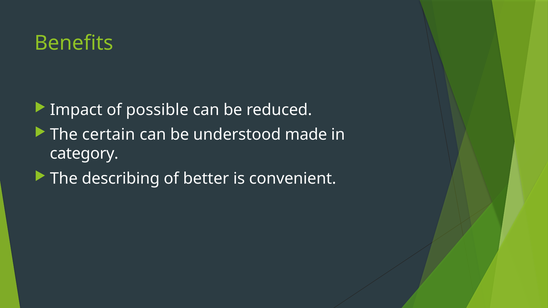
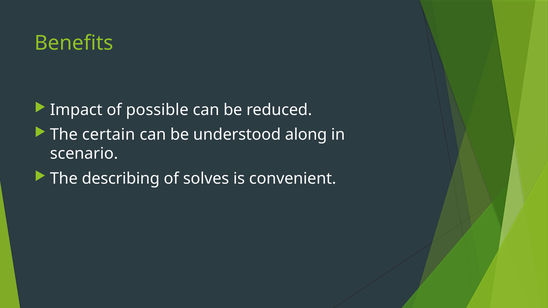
made: made -> along (306, 135)
category: category -> scenario (84, 154)
better: better -> solves (206, 179)
